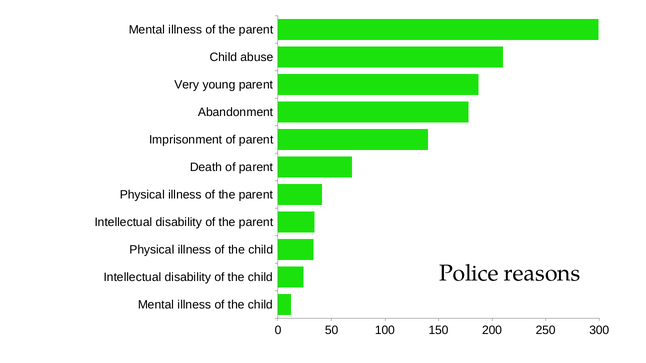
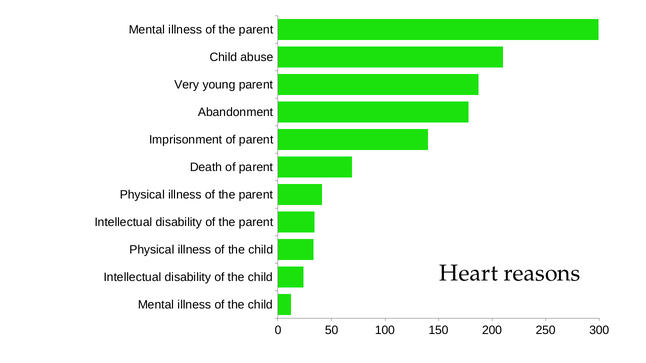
Police: Police -> Heart (469, 274)
